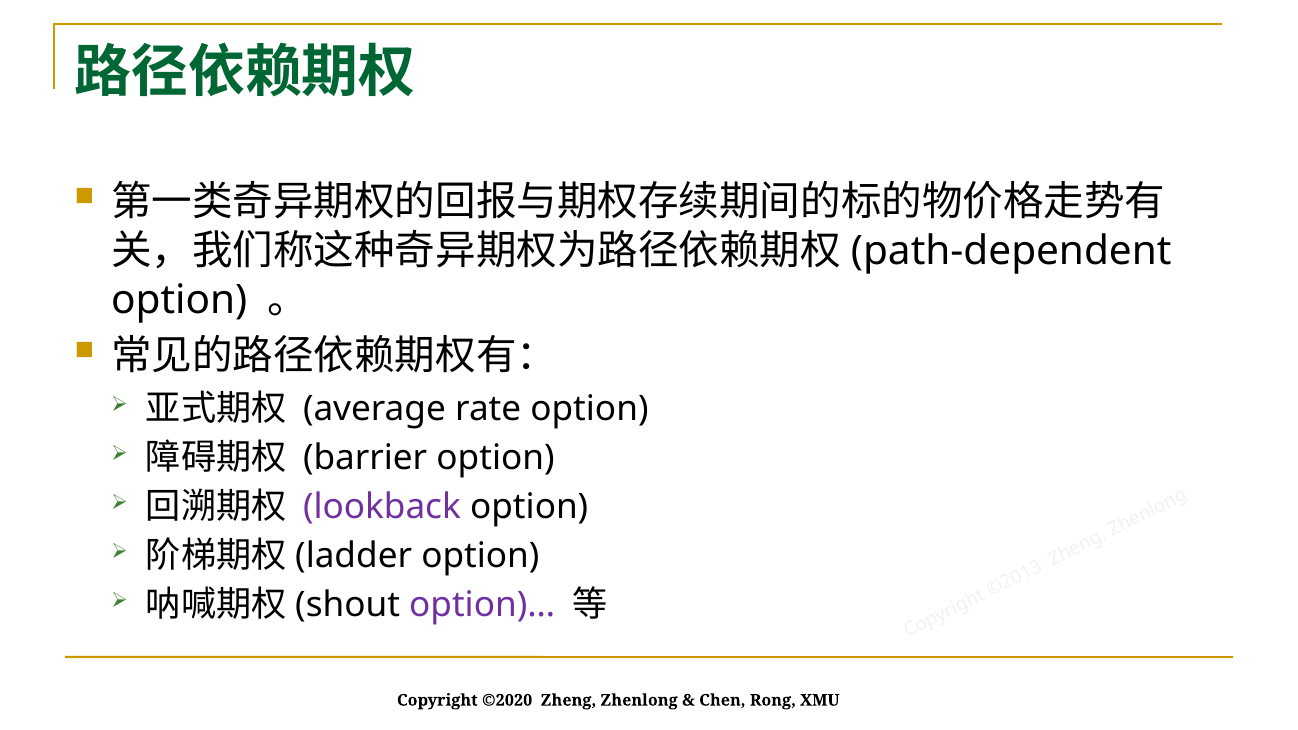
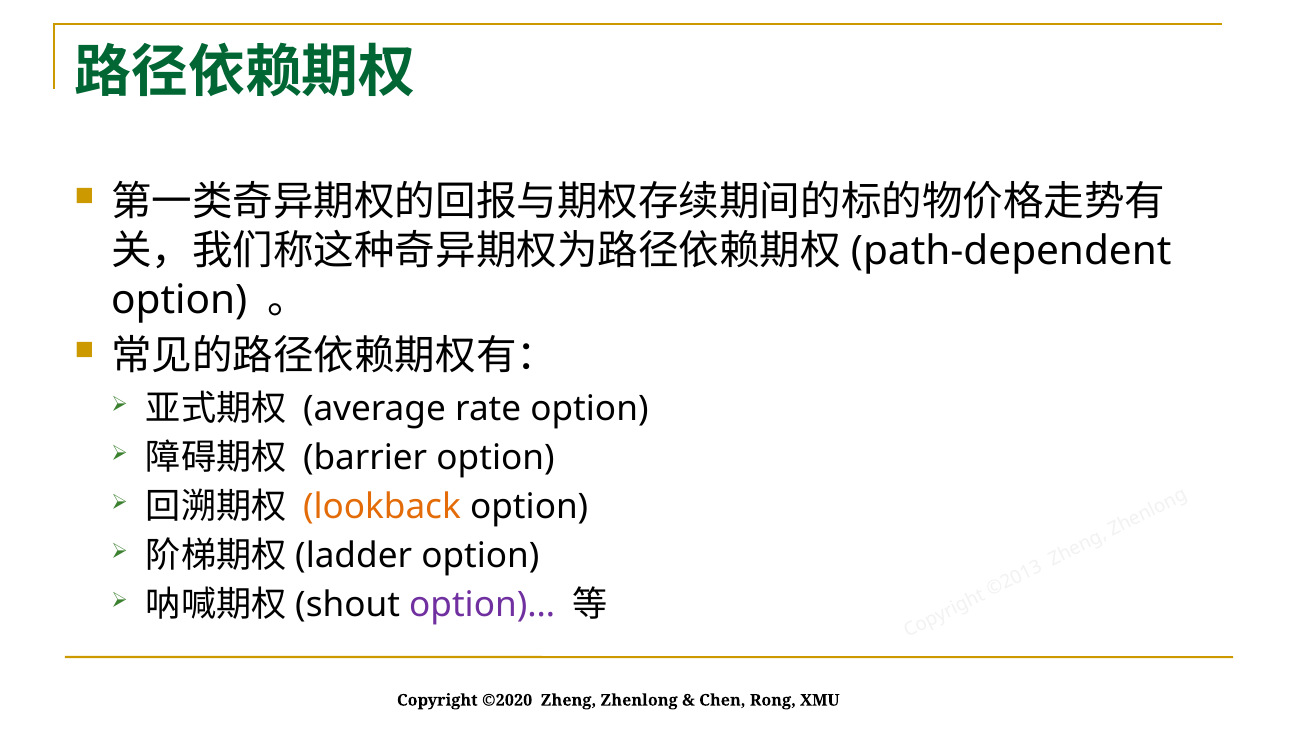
lookback colour: purple -> orange (382, 507)
